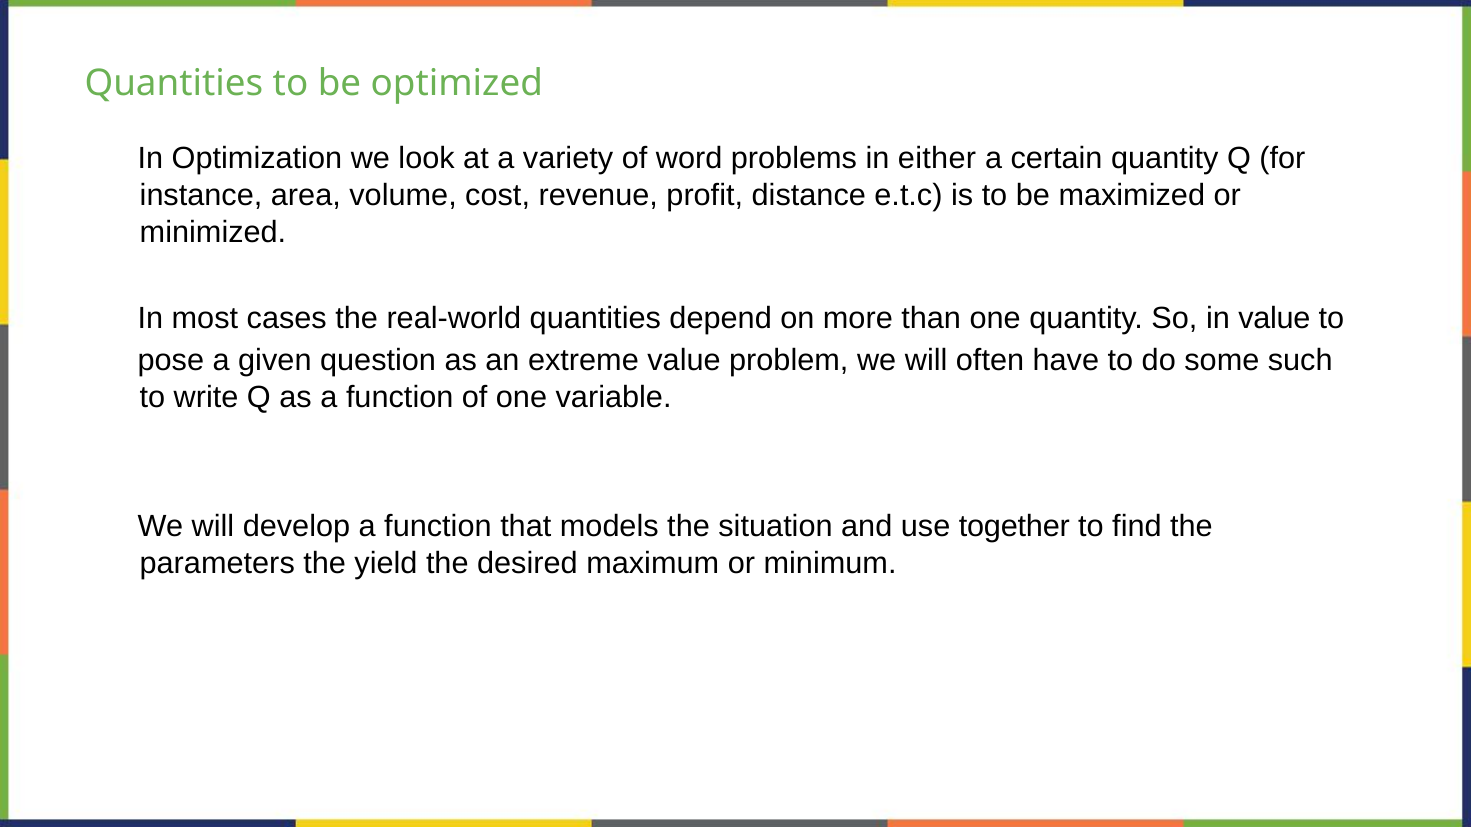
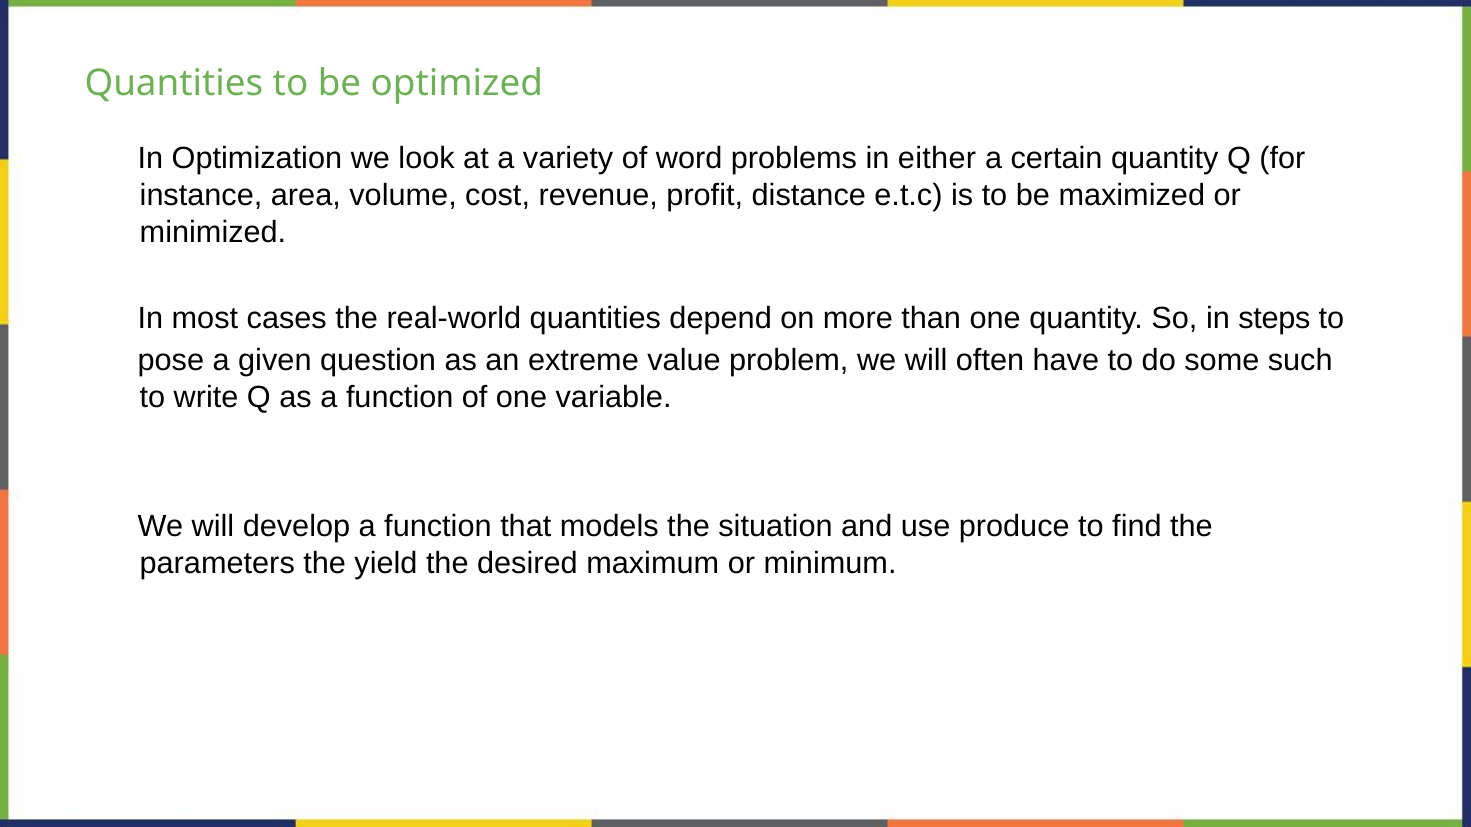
in value: value -> steps (1274, 318)
together: together -> produce (1014, 527)
